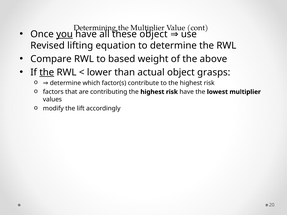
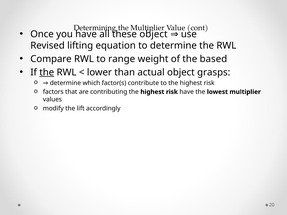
you underline: present -> none (65, 34)
based: based -> range (122, 59)
above: above -> based (213, 59)
